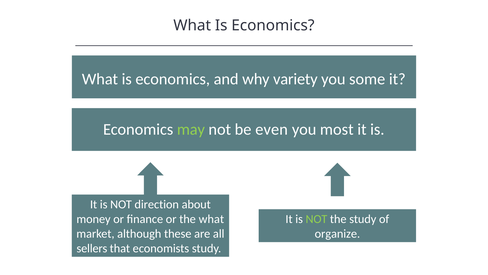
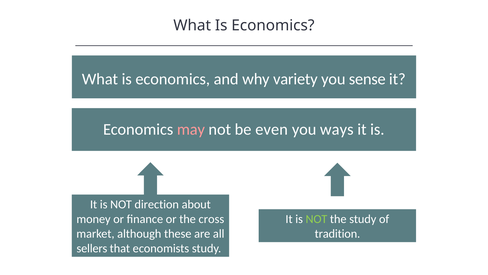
some: some -> sense (367, 79)
may colour: light green -> pink (191, 129)
most: most -> ways (337, 129)
the what: what -> cross (211, 219)
organize: organize -> tradition (337, 233)
